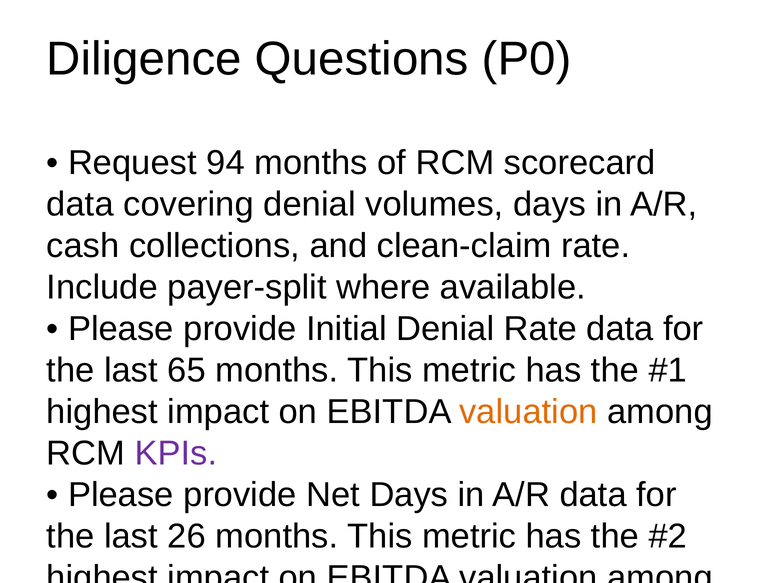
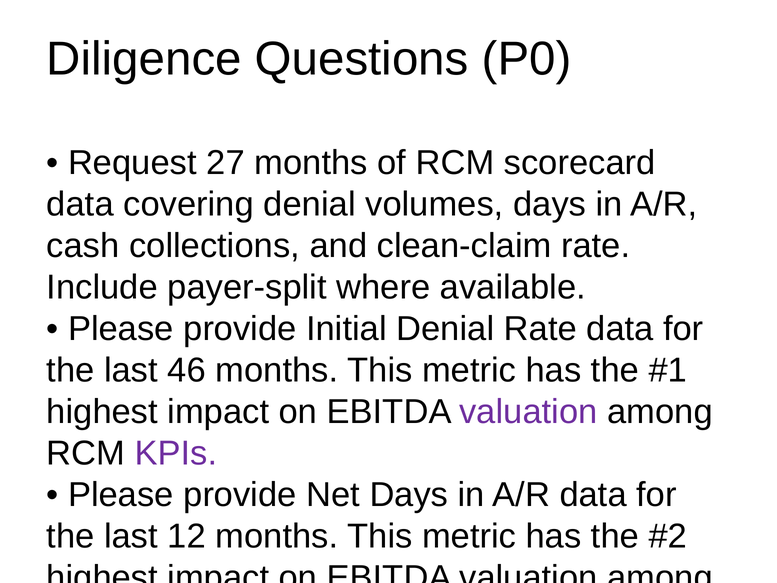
94: 94 -> 27 (226, 163)
65: 65 -> 46 (187, 370)
valuation colour: orange -> purple (528, 412)
26: 26 -> 12 (187, 536)
